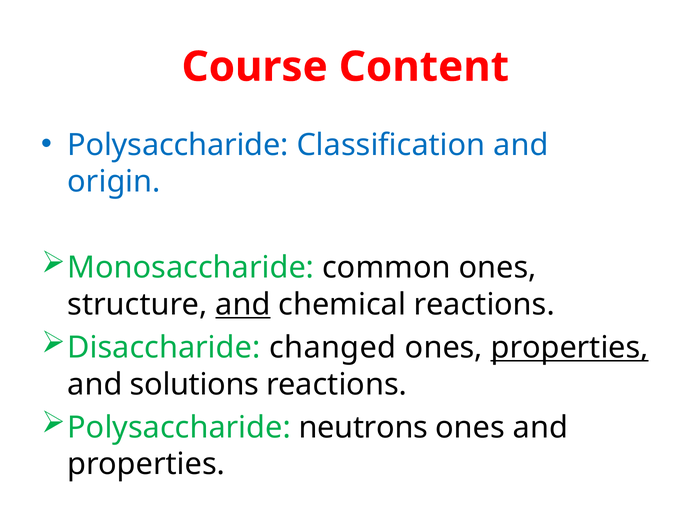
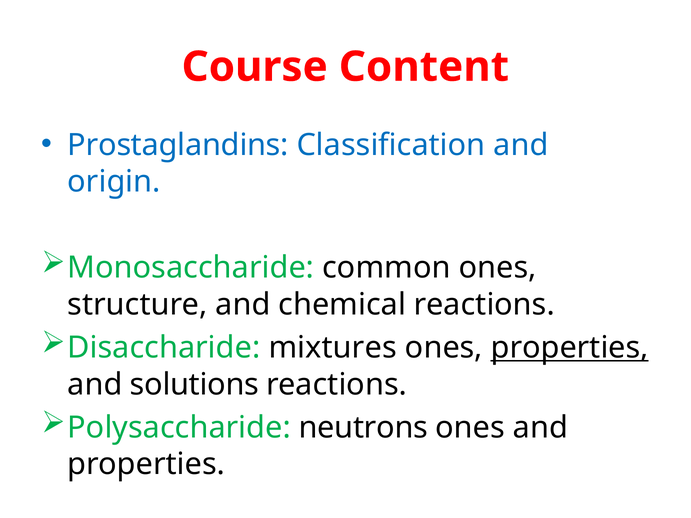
Polysaccharide: Polysaccharide -> Prostaglandins (178, 145)
and underline: present -> none (243, 305)
changed: changed -> mixtures (333, 348)
